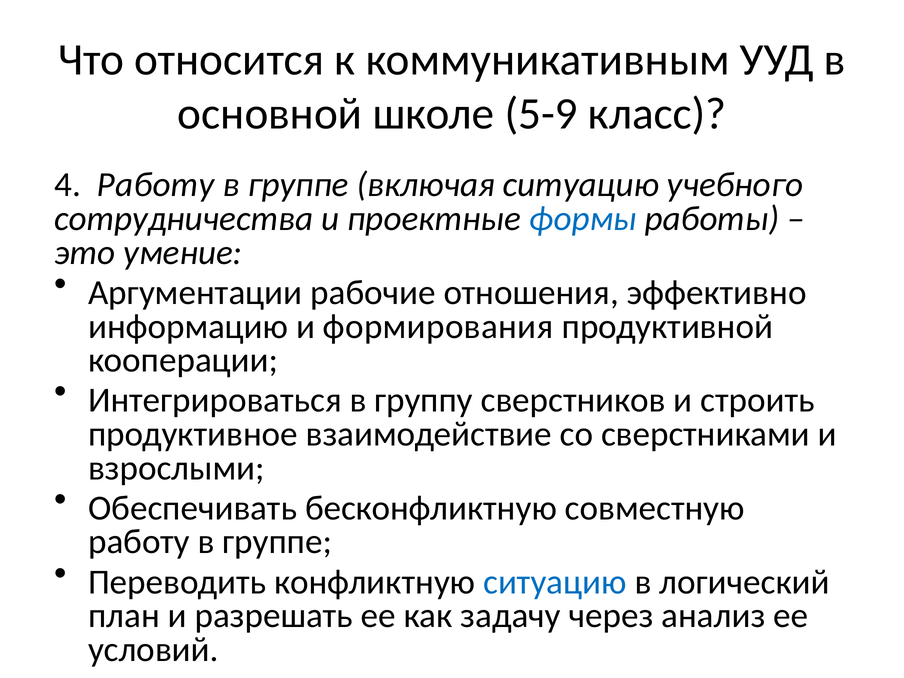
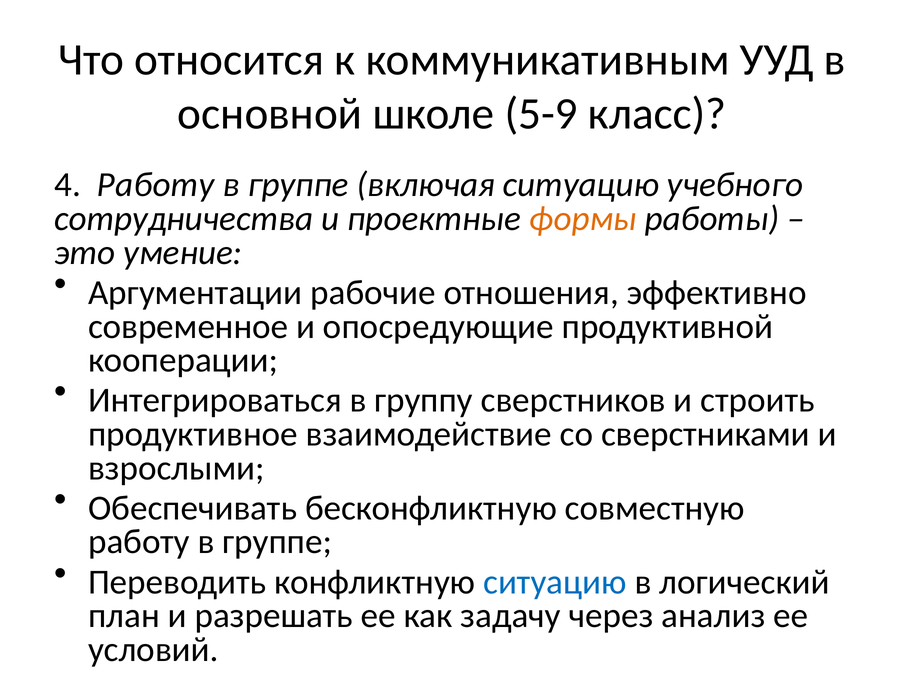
формы colour: blue -> orange (583, 219)
информацию: информацию -> современное (188, 326)
формирования: формирования -> опосредующие (438, 326)
